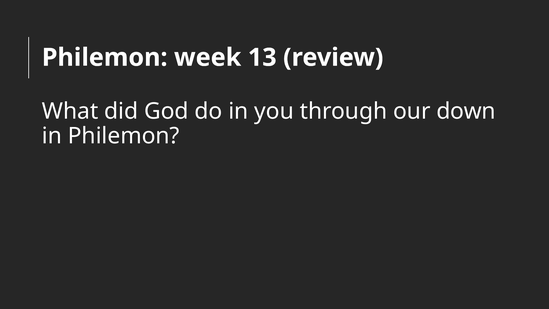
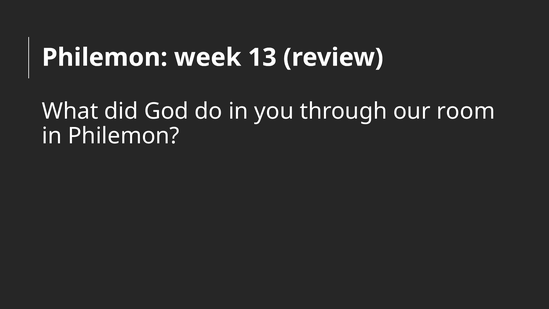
down: down -> room (466, 111)
